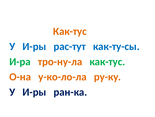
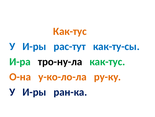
тро-ну-ла colour: orange -> black (60, 61)
